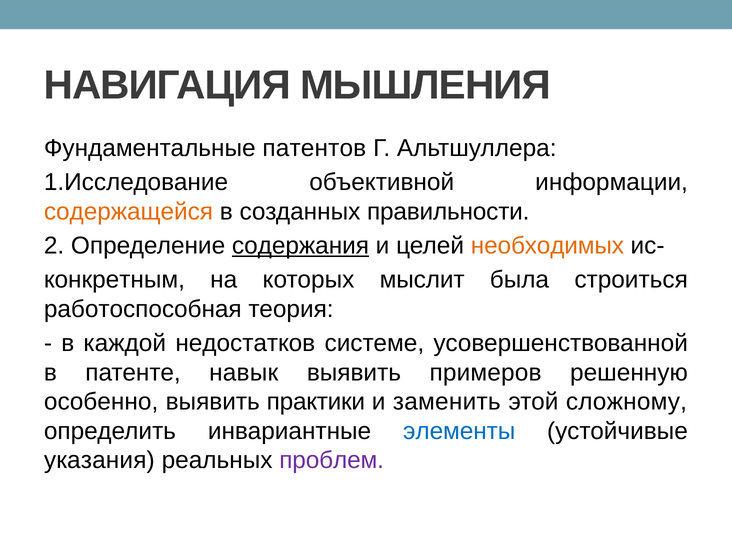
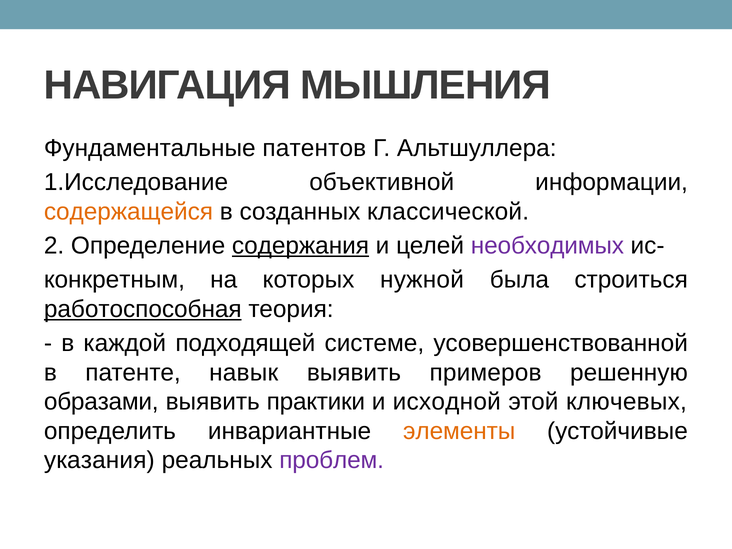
правильности: правильности -> классической (448, 212)
необходимых colour: orange -> purple (547, 246)
мыслит: мыслит -> нужной (422, 280)
работоспособная underline: none -> present (143, 309)
недостатков: недостатков -> подходящей (245, 343)
особенно: особенно -> образами (101, 402)
заменить: заменить -> исходной (447, 402)
сложному: сложному -> ключевых (626, 402)
элементы colour: blue -> orange (459, 431)
